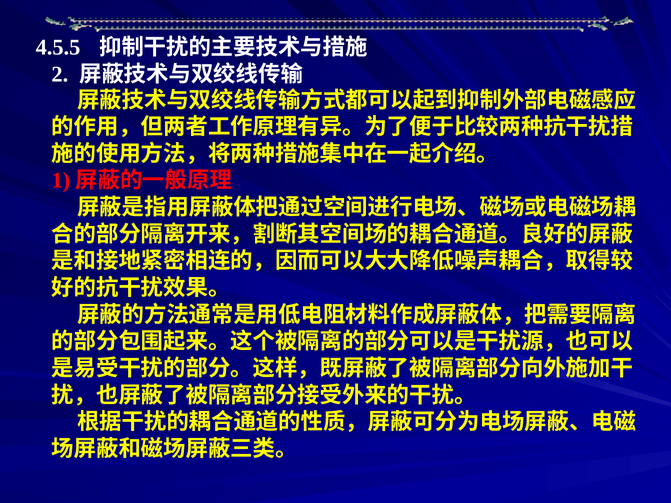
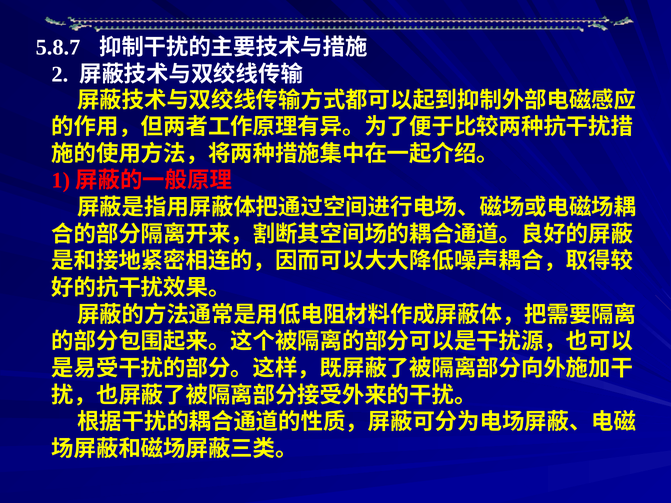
4.5.5: 4.5.5 -> 5.8.7 (58, 47)
